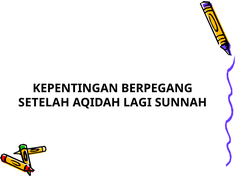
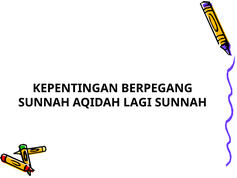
SETELAH: SETELAH -> SUNNAH (44, 102)
